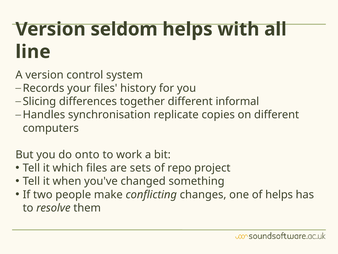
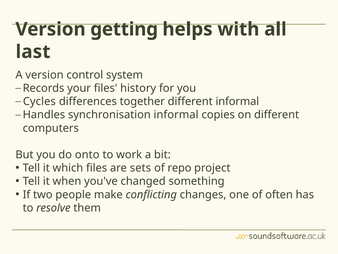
seldom: seldom -> getting (124, 29)
line: line -> last (33, 52)
Slicing: Slicing -> Cycles (39, 101)
synchronisation replicate: replicate -> informal (176, 115)
of helps: helps -> often (279, 194)
